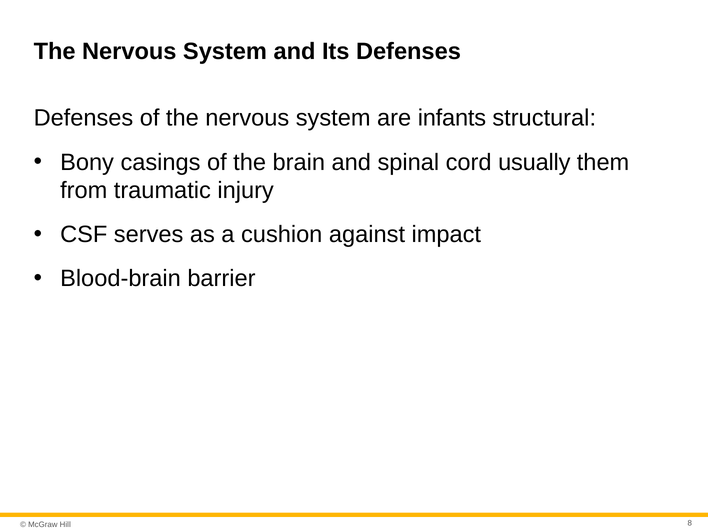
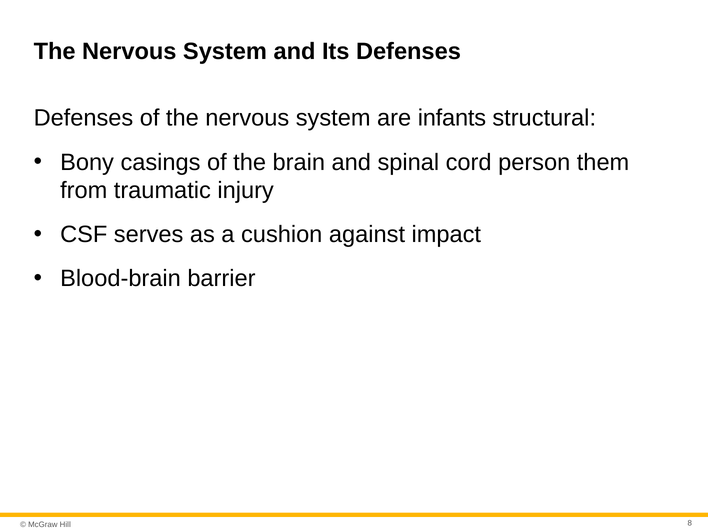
usually: usually -> person (534, 162)
